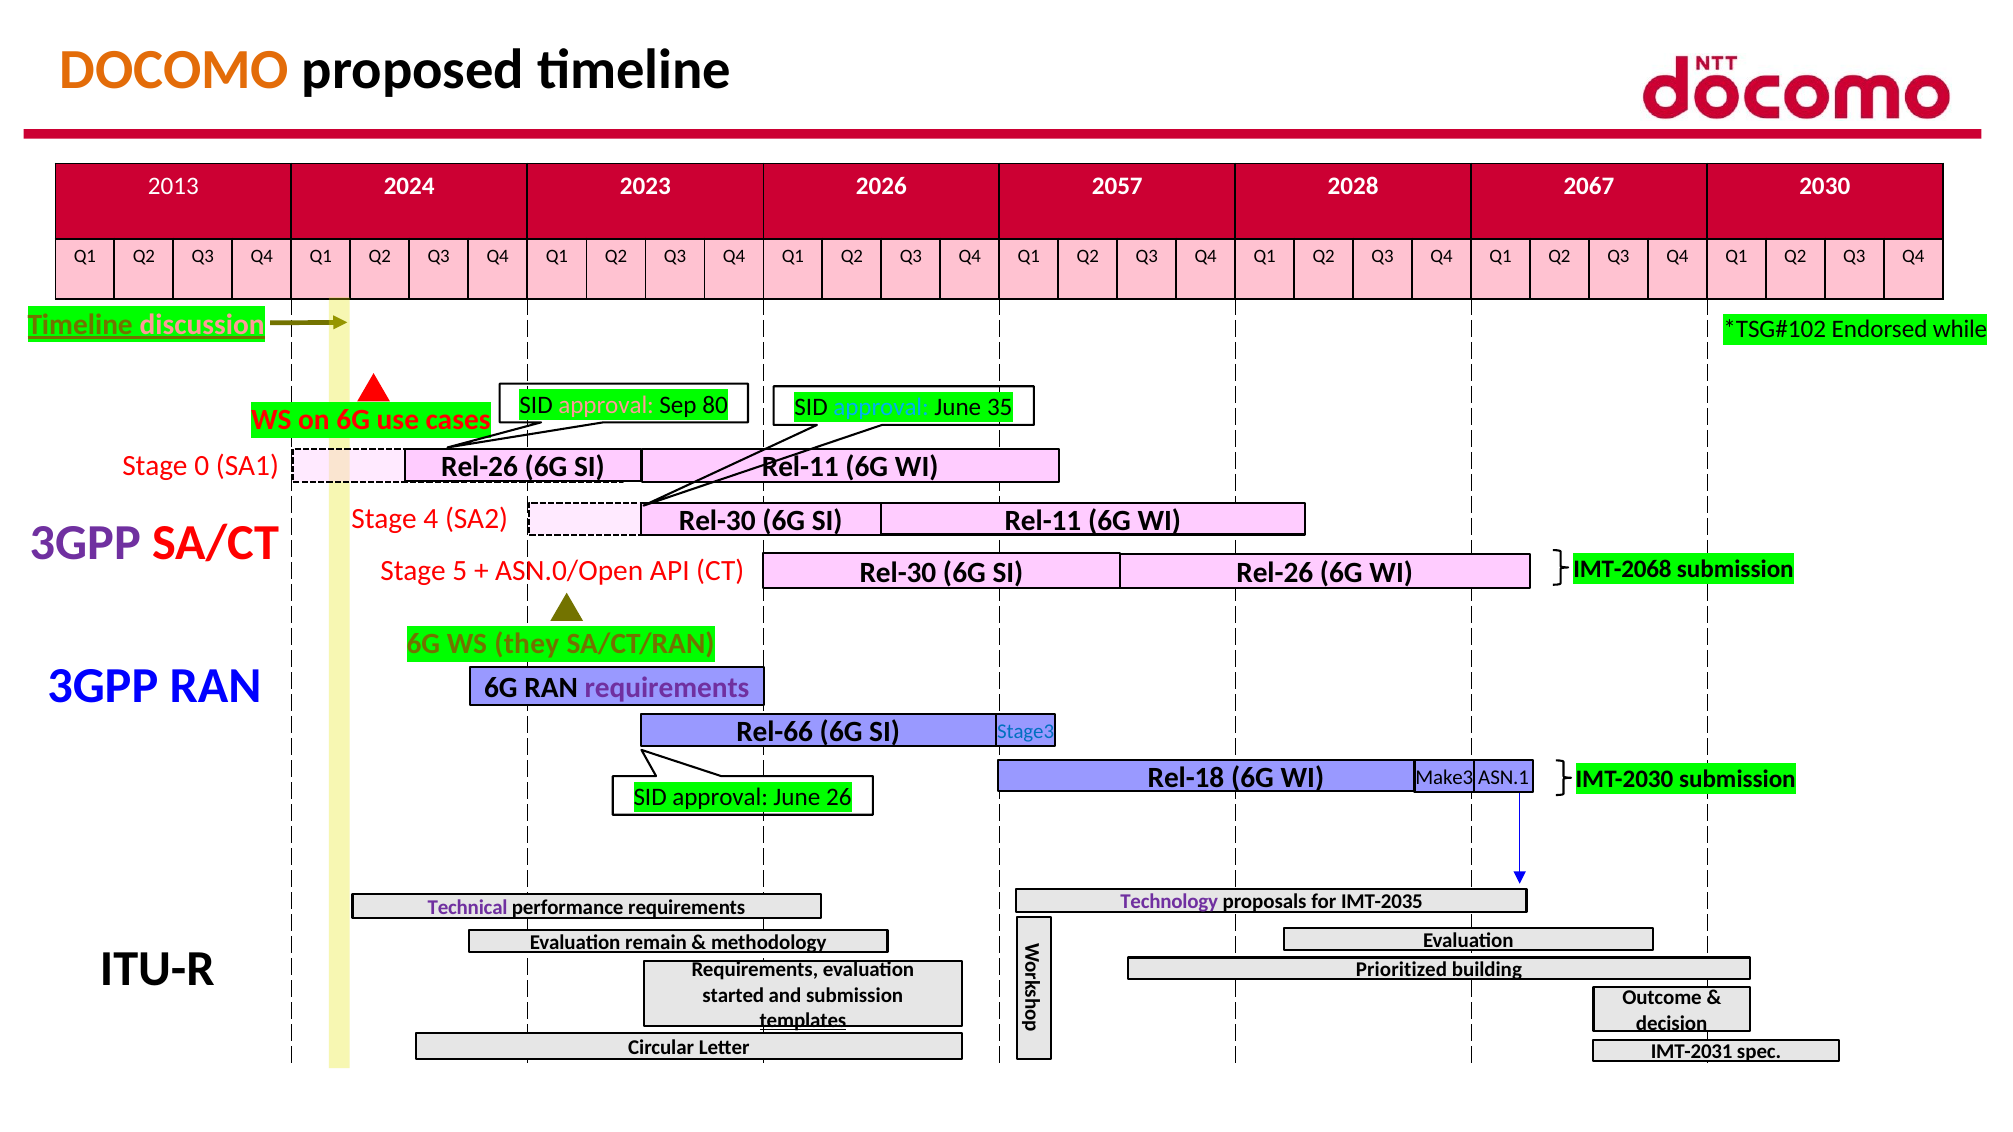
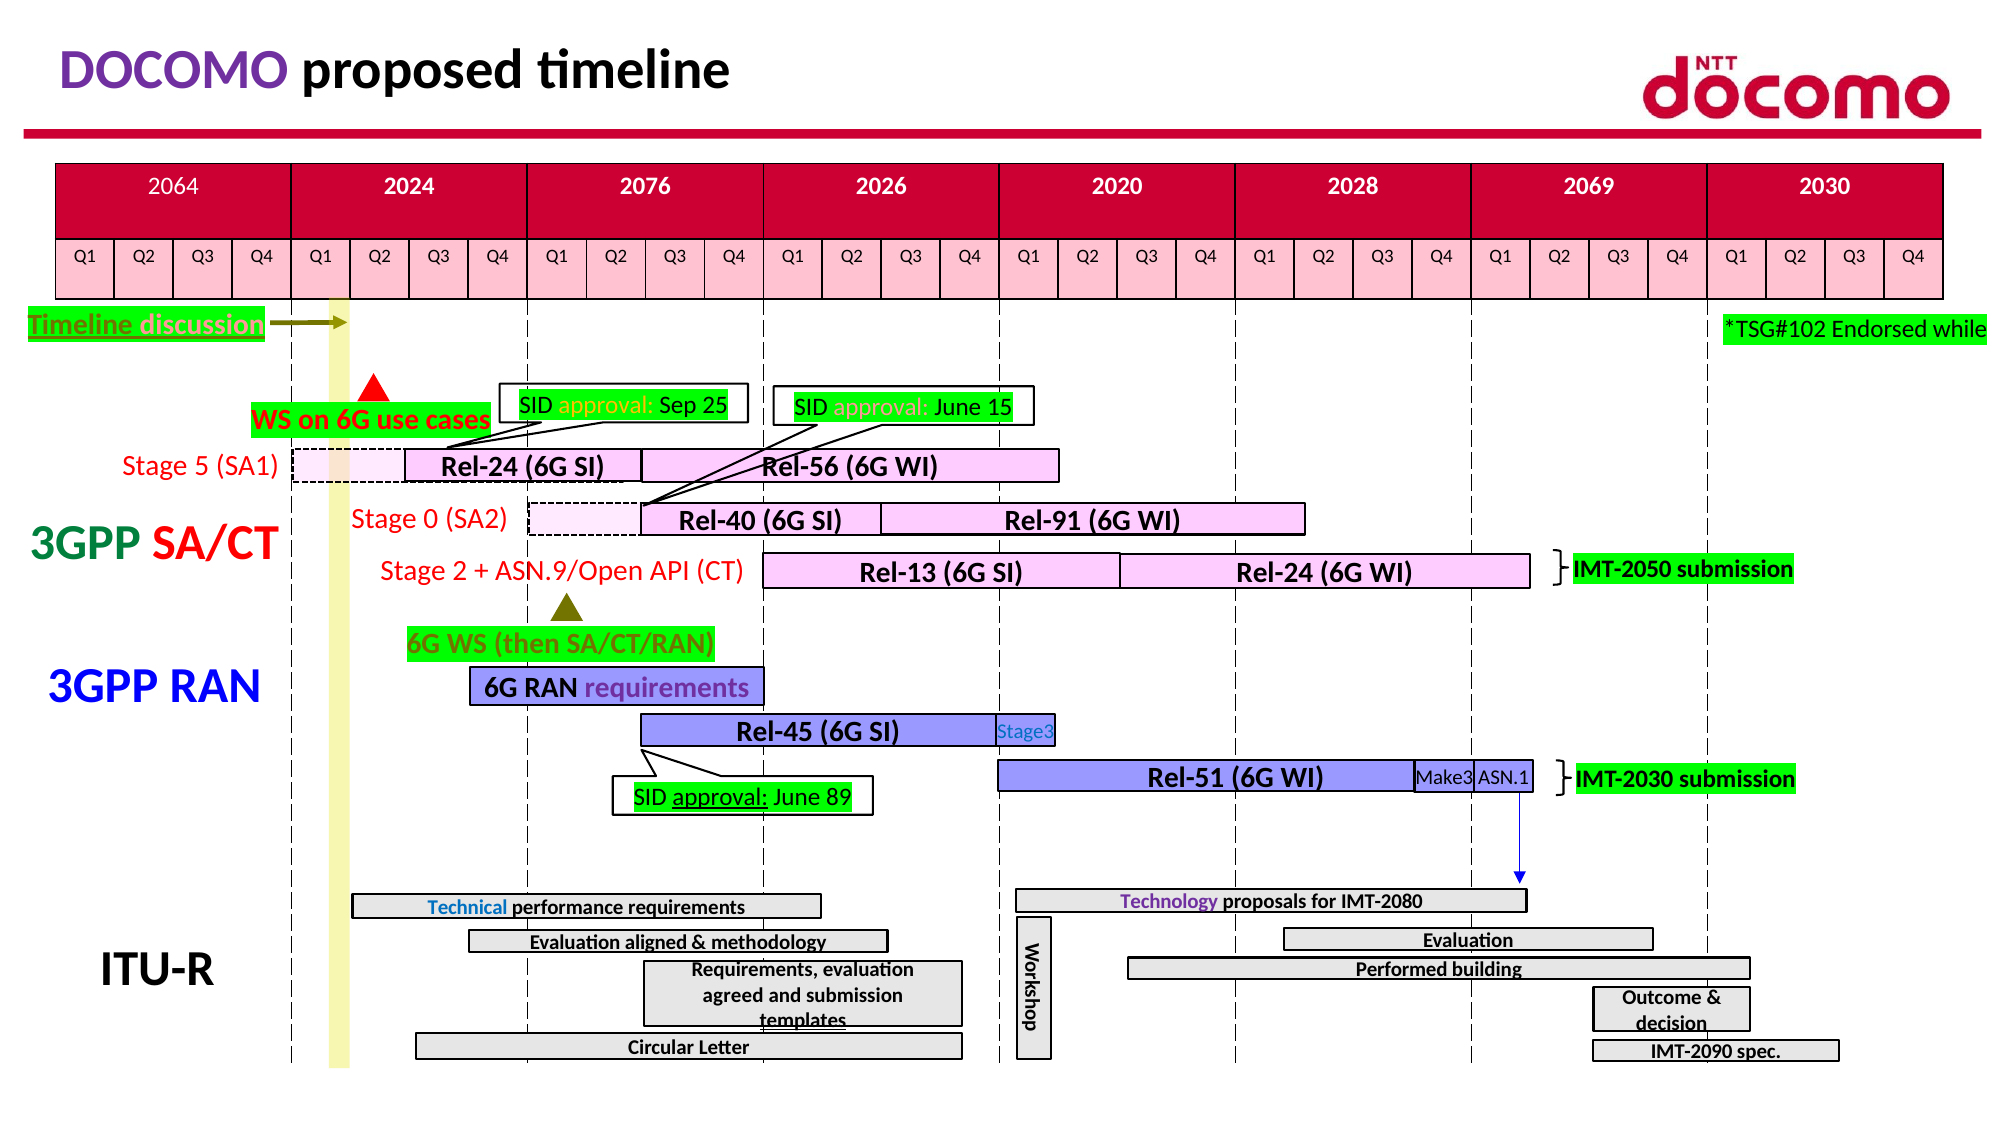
DOCOMO colour: orange -> purple (174, 70)
2013: 2013 -> 2064 (173, 186)
2023: 2023 -> 2076 (645, 186)
2057: 2057 -> 2020 (1117, 186)
2067: 2067 -> 2069 (1589, 186)
approval colour: pink -> yellow (606, 405)
80: 80 -> 25 (715, 405)
approval colour: light blue -> pink (881, 407)
35: 35 -> 15 (1000, 407)
0: 0 -> 5 (202, 466)
SA1 Rel-11: Rel-11 -> Rel-56 (800, 467)
Rel-26: Rel-26 -> Rel-24 (479, 467)
4: 4 -> 0 (431, 519)
Rel-11: Rel-11 -> Rel-91 (1043, 521)
Rel-30: Rel-30 -> Rel-40 (717, 521)
3GPP colour: purple -> green (85, 543)
5: 5 -> 2 (460, 571)
ASN.0/Open: ASN.0/Open -> ASN.9/Open (569, 571)
IMT-2068: IMT-2068 -> IMT-2050 (1622, 569)
Rel-30: Rel-30 -> Rel-13 (898, 573)
SI Rel-26: Rel-26 -> Rel-24 (1275, 573)
they: they -> then (527, 644)
Rel-66: Rel-66 -> Rel-45 (775, 732)
Rel-18: Rel-18 -> Rel-51 (1186, 778)
approval underline: none -> present (720, 797)
26: 26 -> 89 (839, 797)
IMT-2035: IMT-2035 -> IMT-2080 (1382, 902)
Technical colour: purple -> blue (468, 908)
remain: remain -> aligned (656, 942)
Prioritized: Prioritized -> Performed (1402, 970)
started: started -> agreed (733, 996)
IMT-2031: IMT-2031 -> IMT-2090 (1692, 1052)
